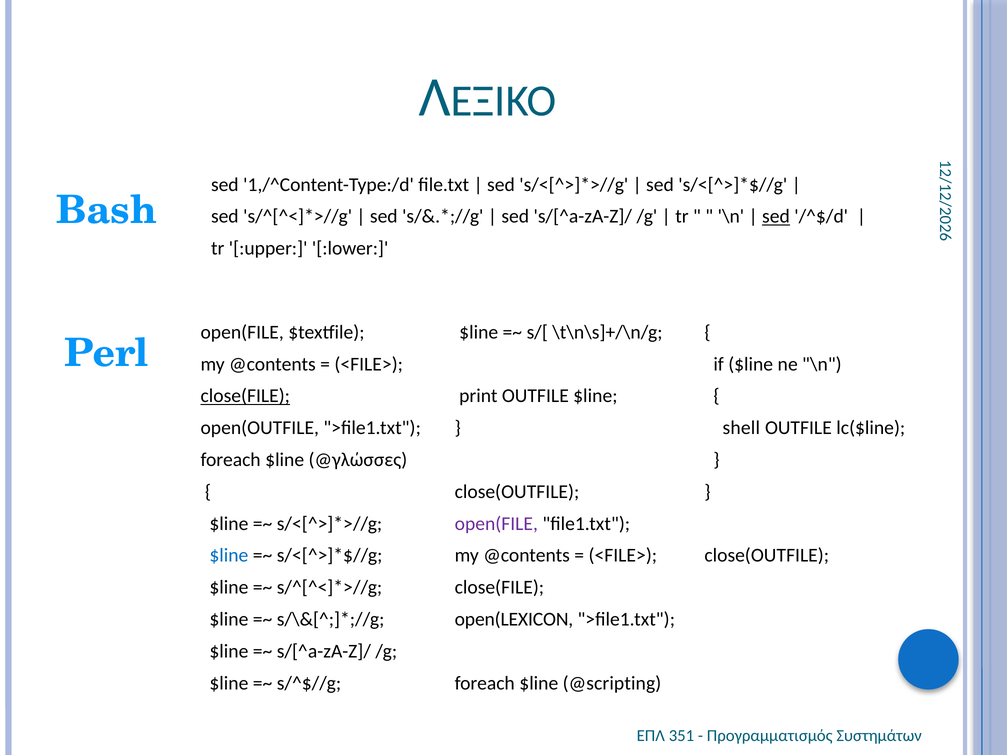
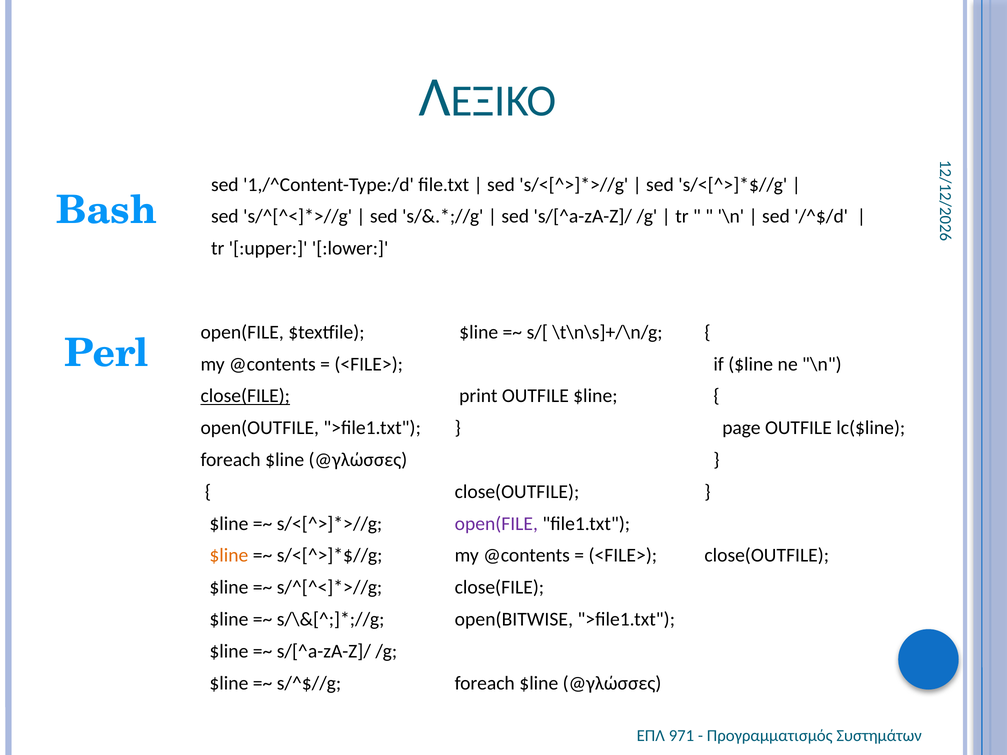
sed underline: present -> none (776, 217)
shell: shell -> page (741, 428)
$line colour: blue -> orange (229, 556)
open(LEXICON: open(LEXICON -> open(BITWISE (514, 620)
@scripting: @scripting -> @γλώσσες (612, 683)
351: 351 -> 971 (681, 736)
